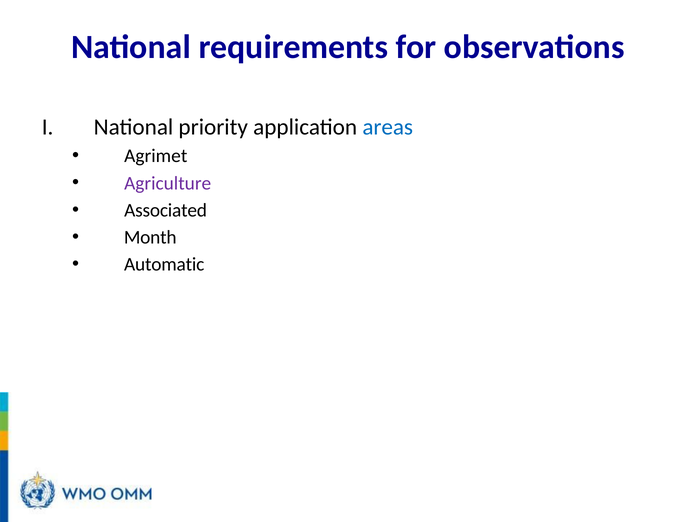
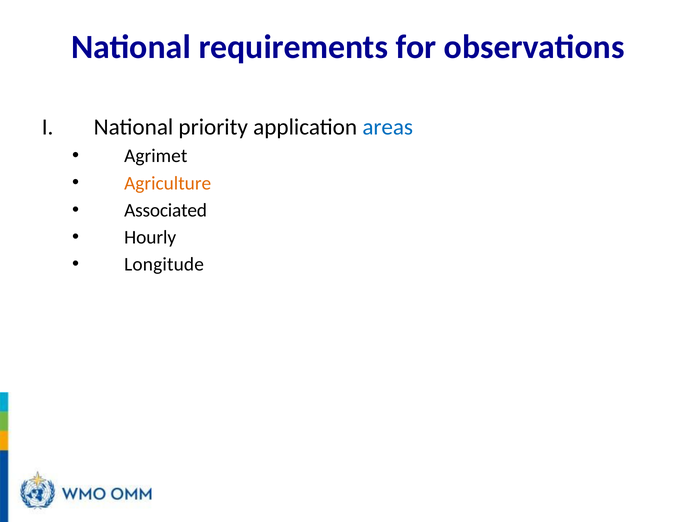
Agriculture colour: purple -> orange (168, 183)
Month: Month -> Hourly (150, 237)
Automatic: Automatic -> Longitude (164, 264)
